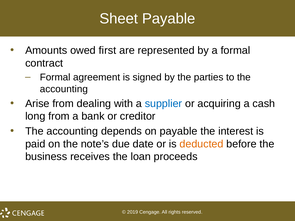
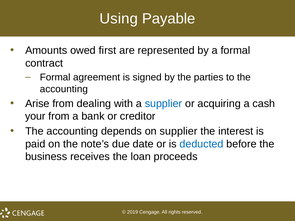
Sheet: Sheet -> Using (119, 19)
long: long -> your (35, 116)
on payable: payable -> supplier (179, 131)
deducted colour: orange -> blue (202, 144)
